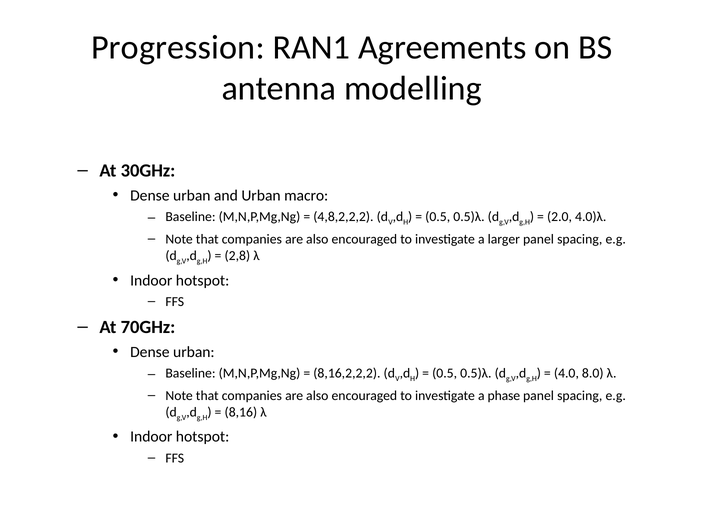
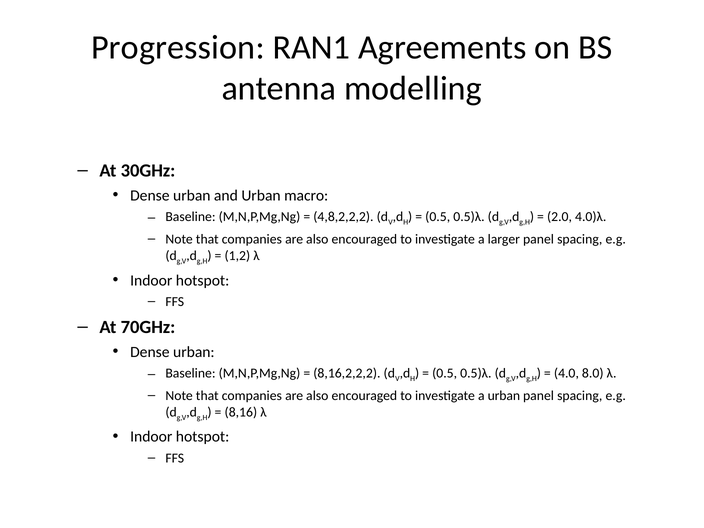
2,8: 2,8 -> 1,2 (237, 256)
a phase: phase -> urban (504, 396)
